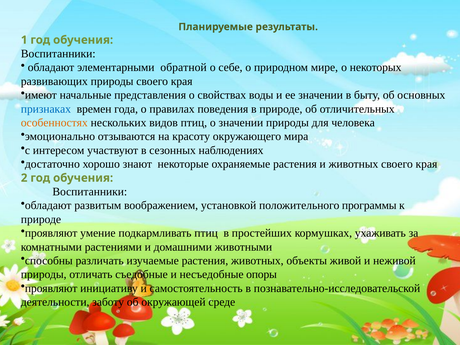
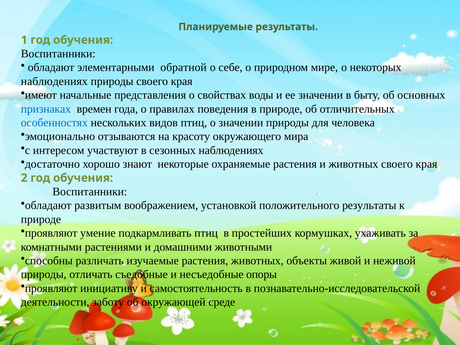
развивающих: развивающих -> наблюдениях (54, 81)
особенностях colour: orange -> blue (54, 123)
положительного программы: программы -> результаты (369, 206)
